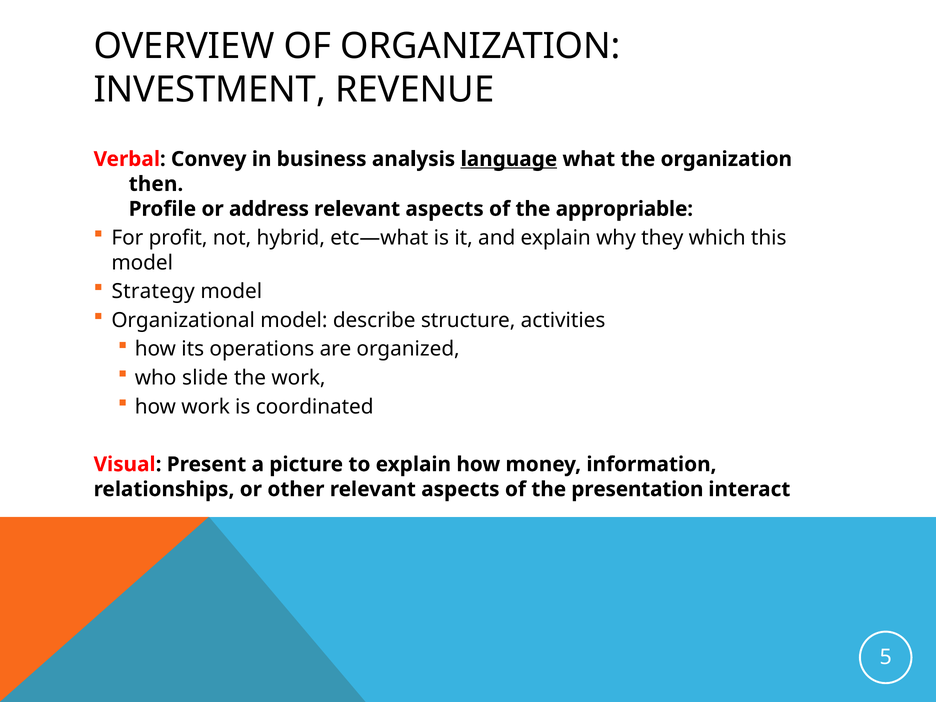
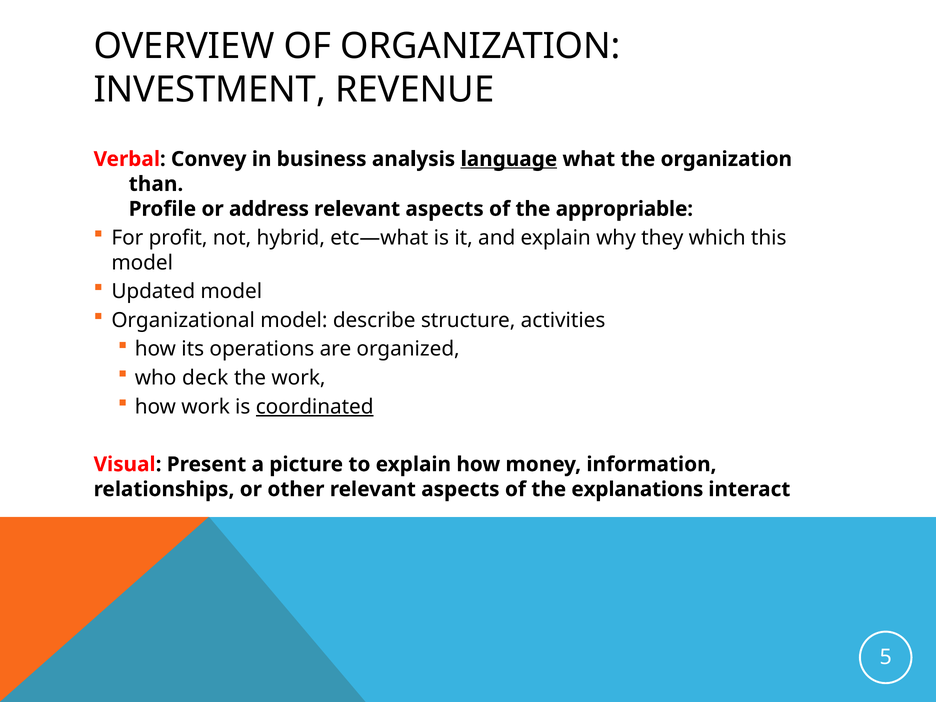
then: then -> than (156, 184)
Strategy: Strategy -> Updated (153, 291)
slide: slide -> deck (205, 378)
coordinated underline: none -> present (315, 407)
presentation: presentation -> explanations (637, 489)
